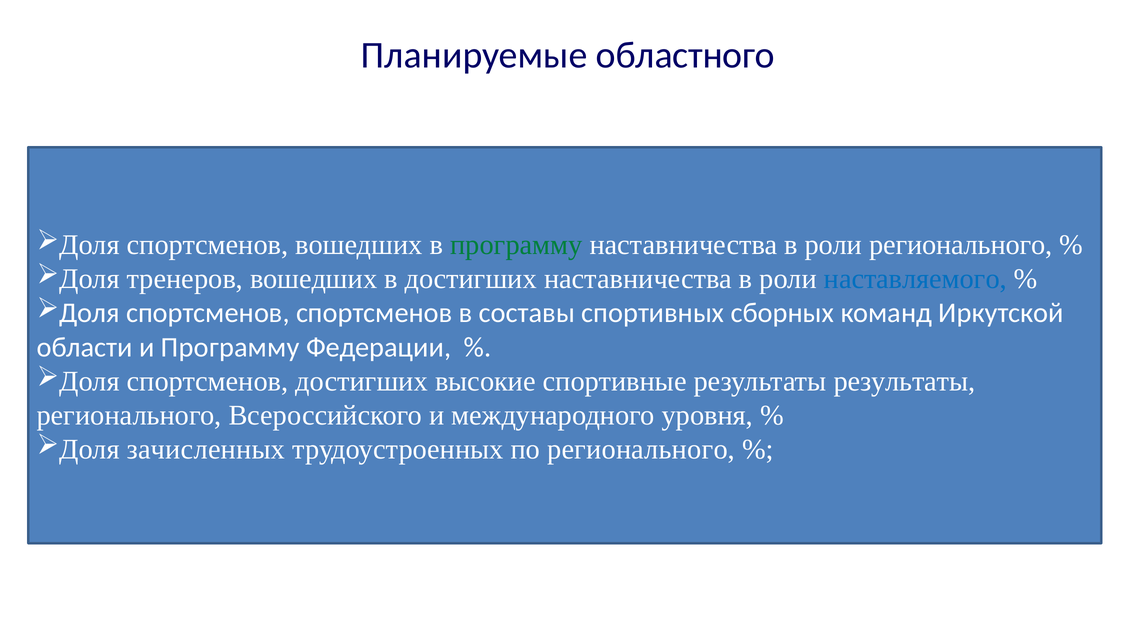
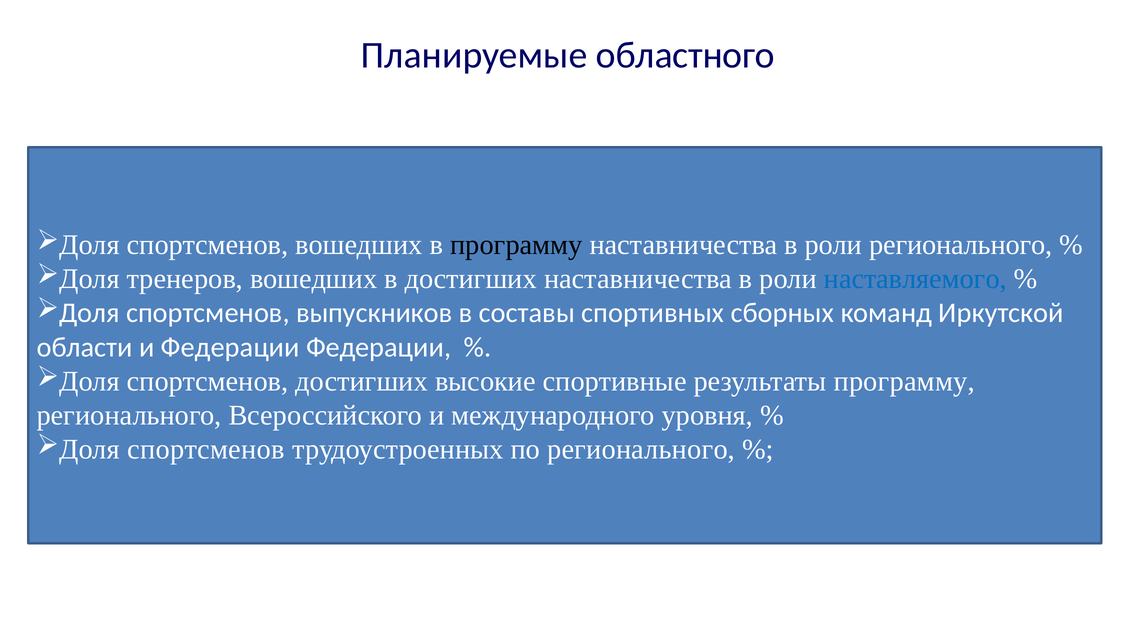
программу colour: green -> black (516, 245)
спортсменов спортсменов: спортсменов -> выпускников (374, 313)
и Программу: Программу -> Федерации (230, 347)
результаты результаты: результаты -> программу (904, 381)
зачисленных: зачисленных -> спортсменов (206, 449)
